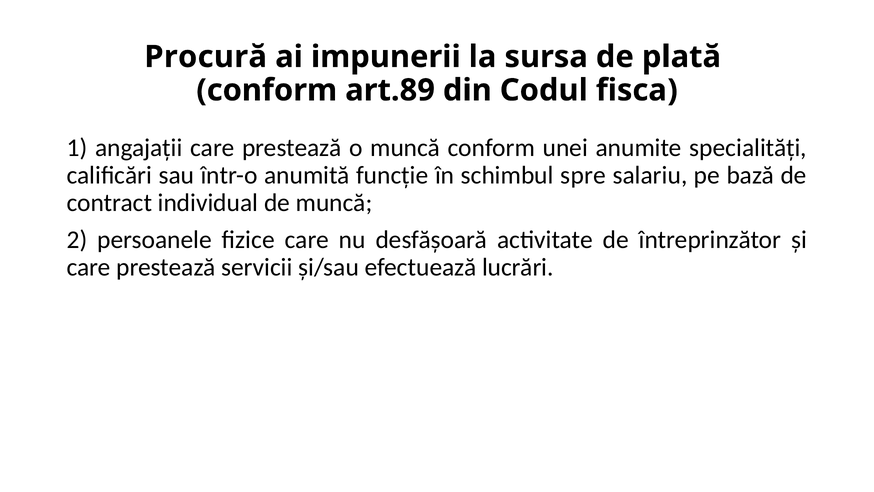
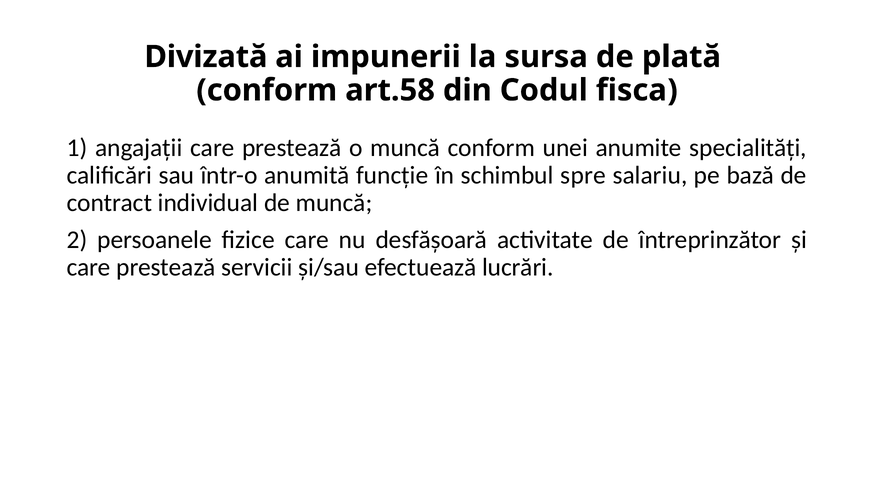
Procură: Procură -> Divizată (206, 57)
art.89: art.89 -> art.58 (390, 90)
